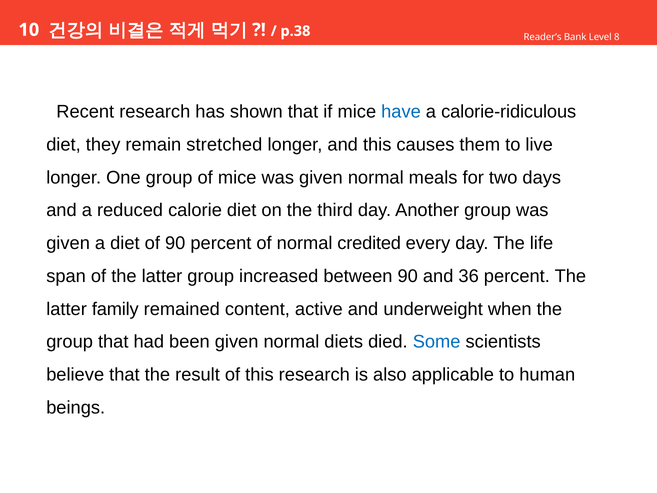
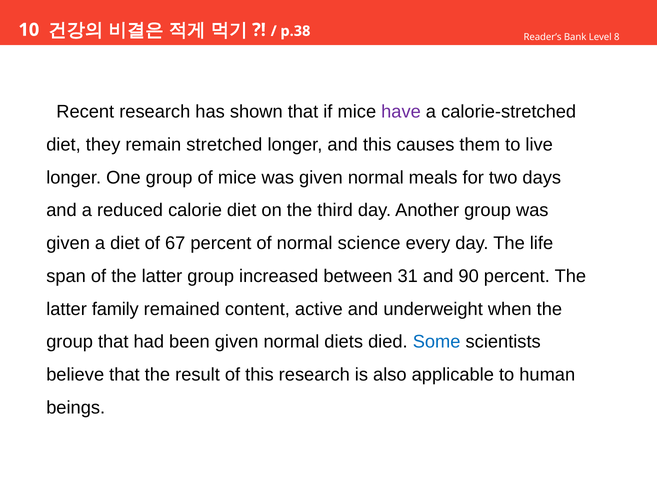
have colour: blue -> purple (401, 112)
calorie-ridiculous: calorie-ridiculous -> calorie-stretched (509, 112)
of 90: 90 -> 67 (175, 243)
credited: credited -> science (369, 243)
between 90: 90 -> 31 (408, 276)
36: 36 -> 90 (469, 276)
